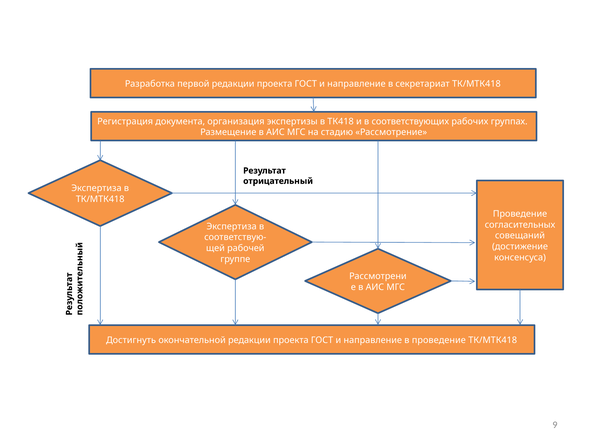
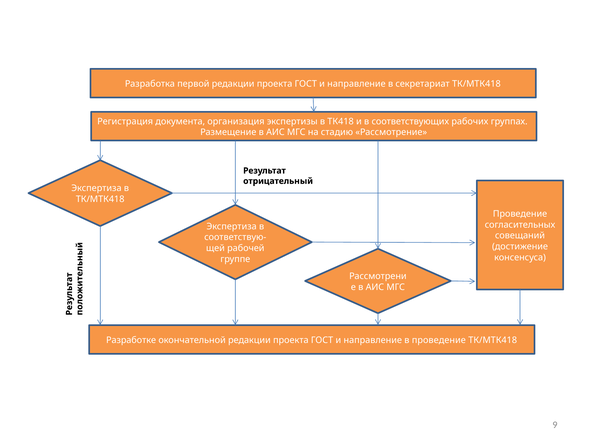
Достигнуть: Достигнуть -> Разработке (131, 340)
